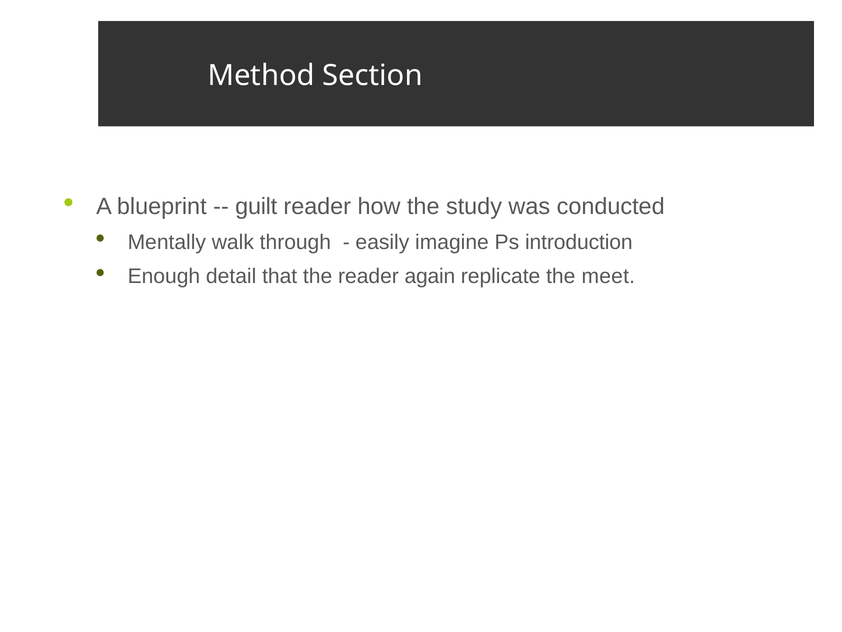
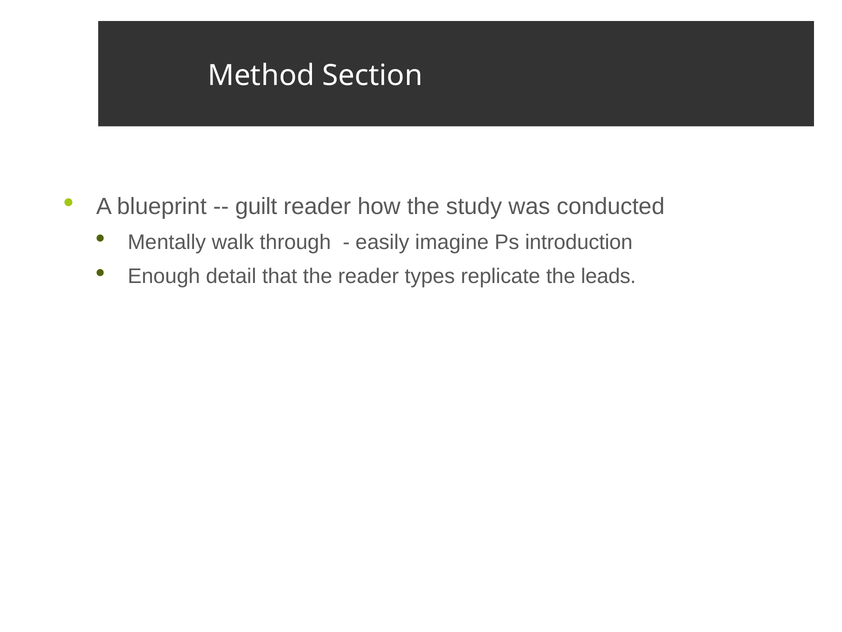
again: again -> types (430, 276)
meet: meet -> leads (609, 276)
